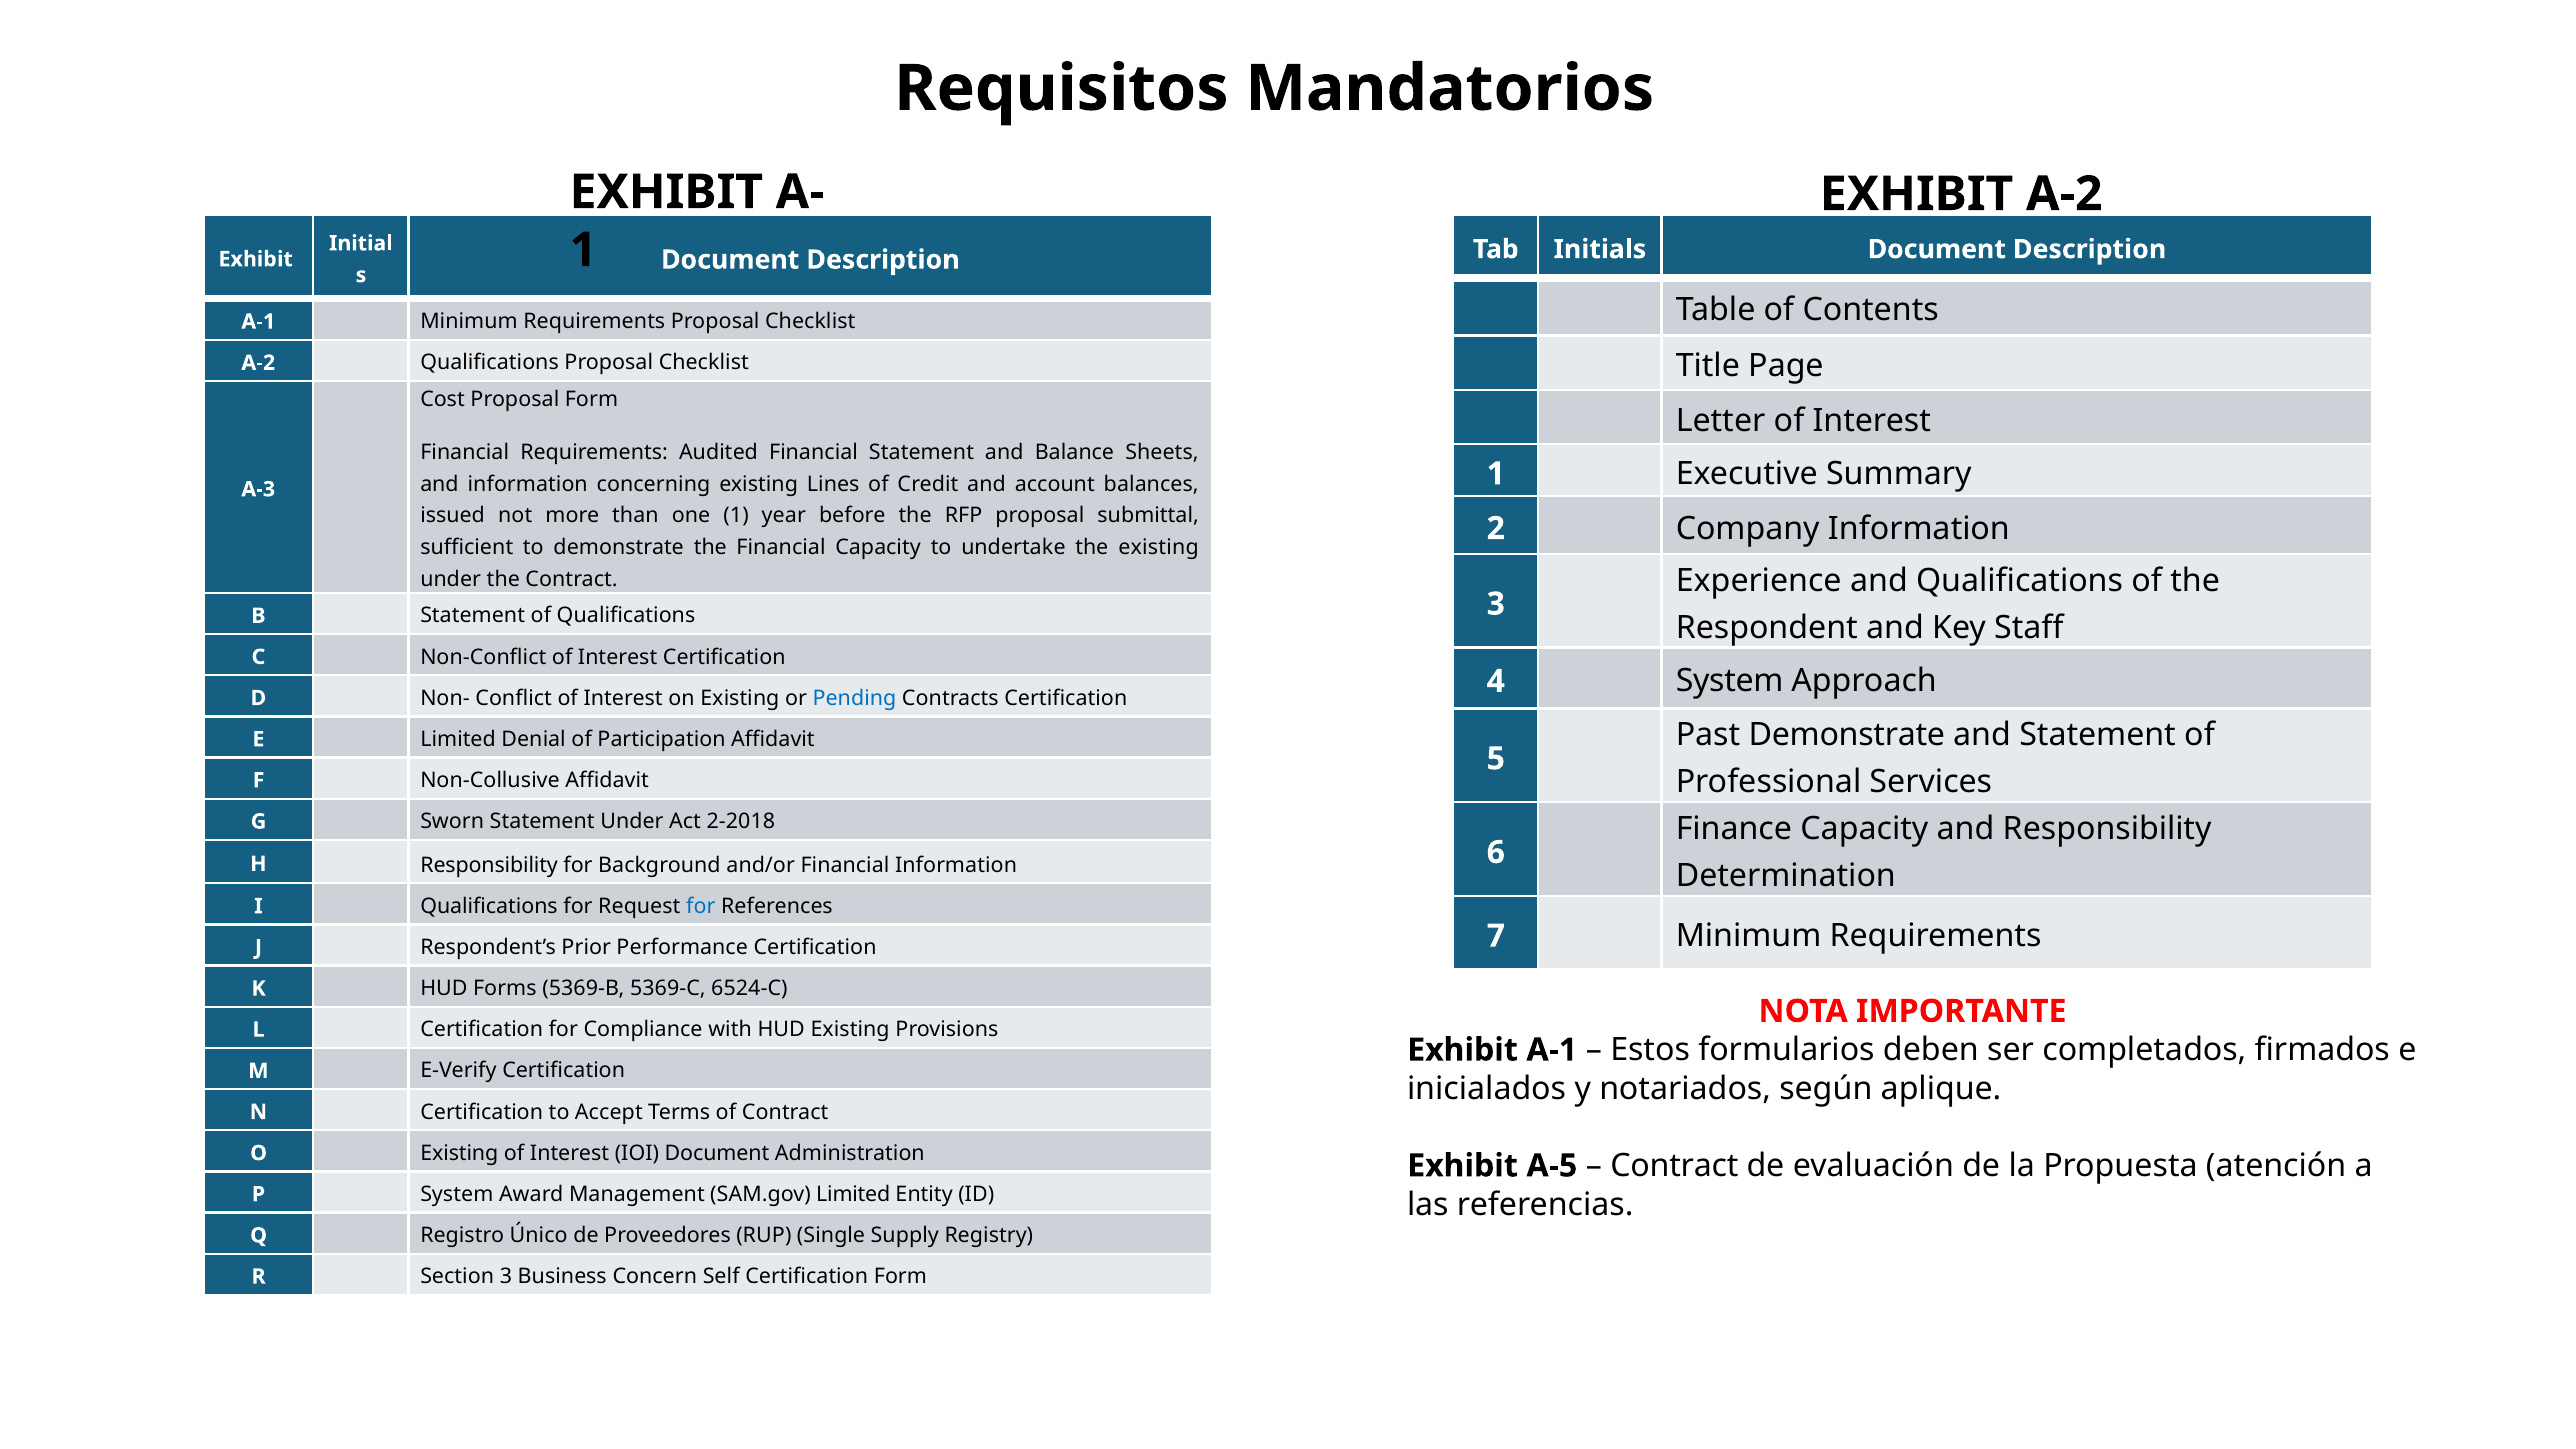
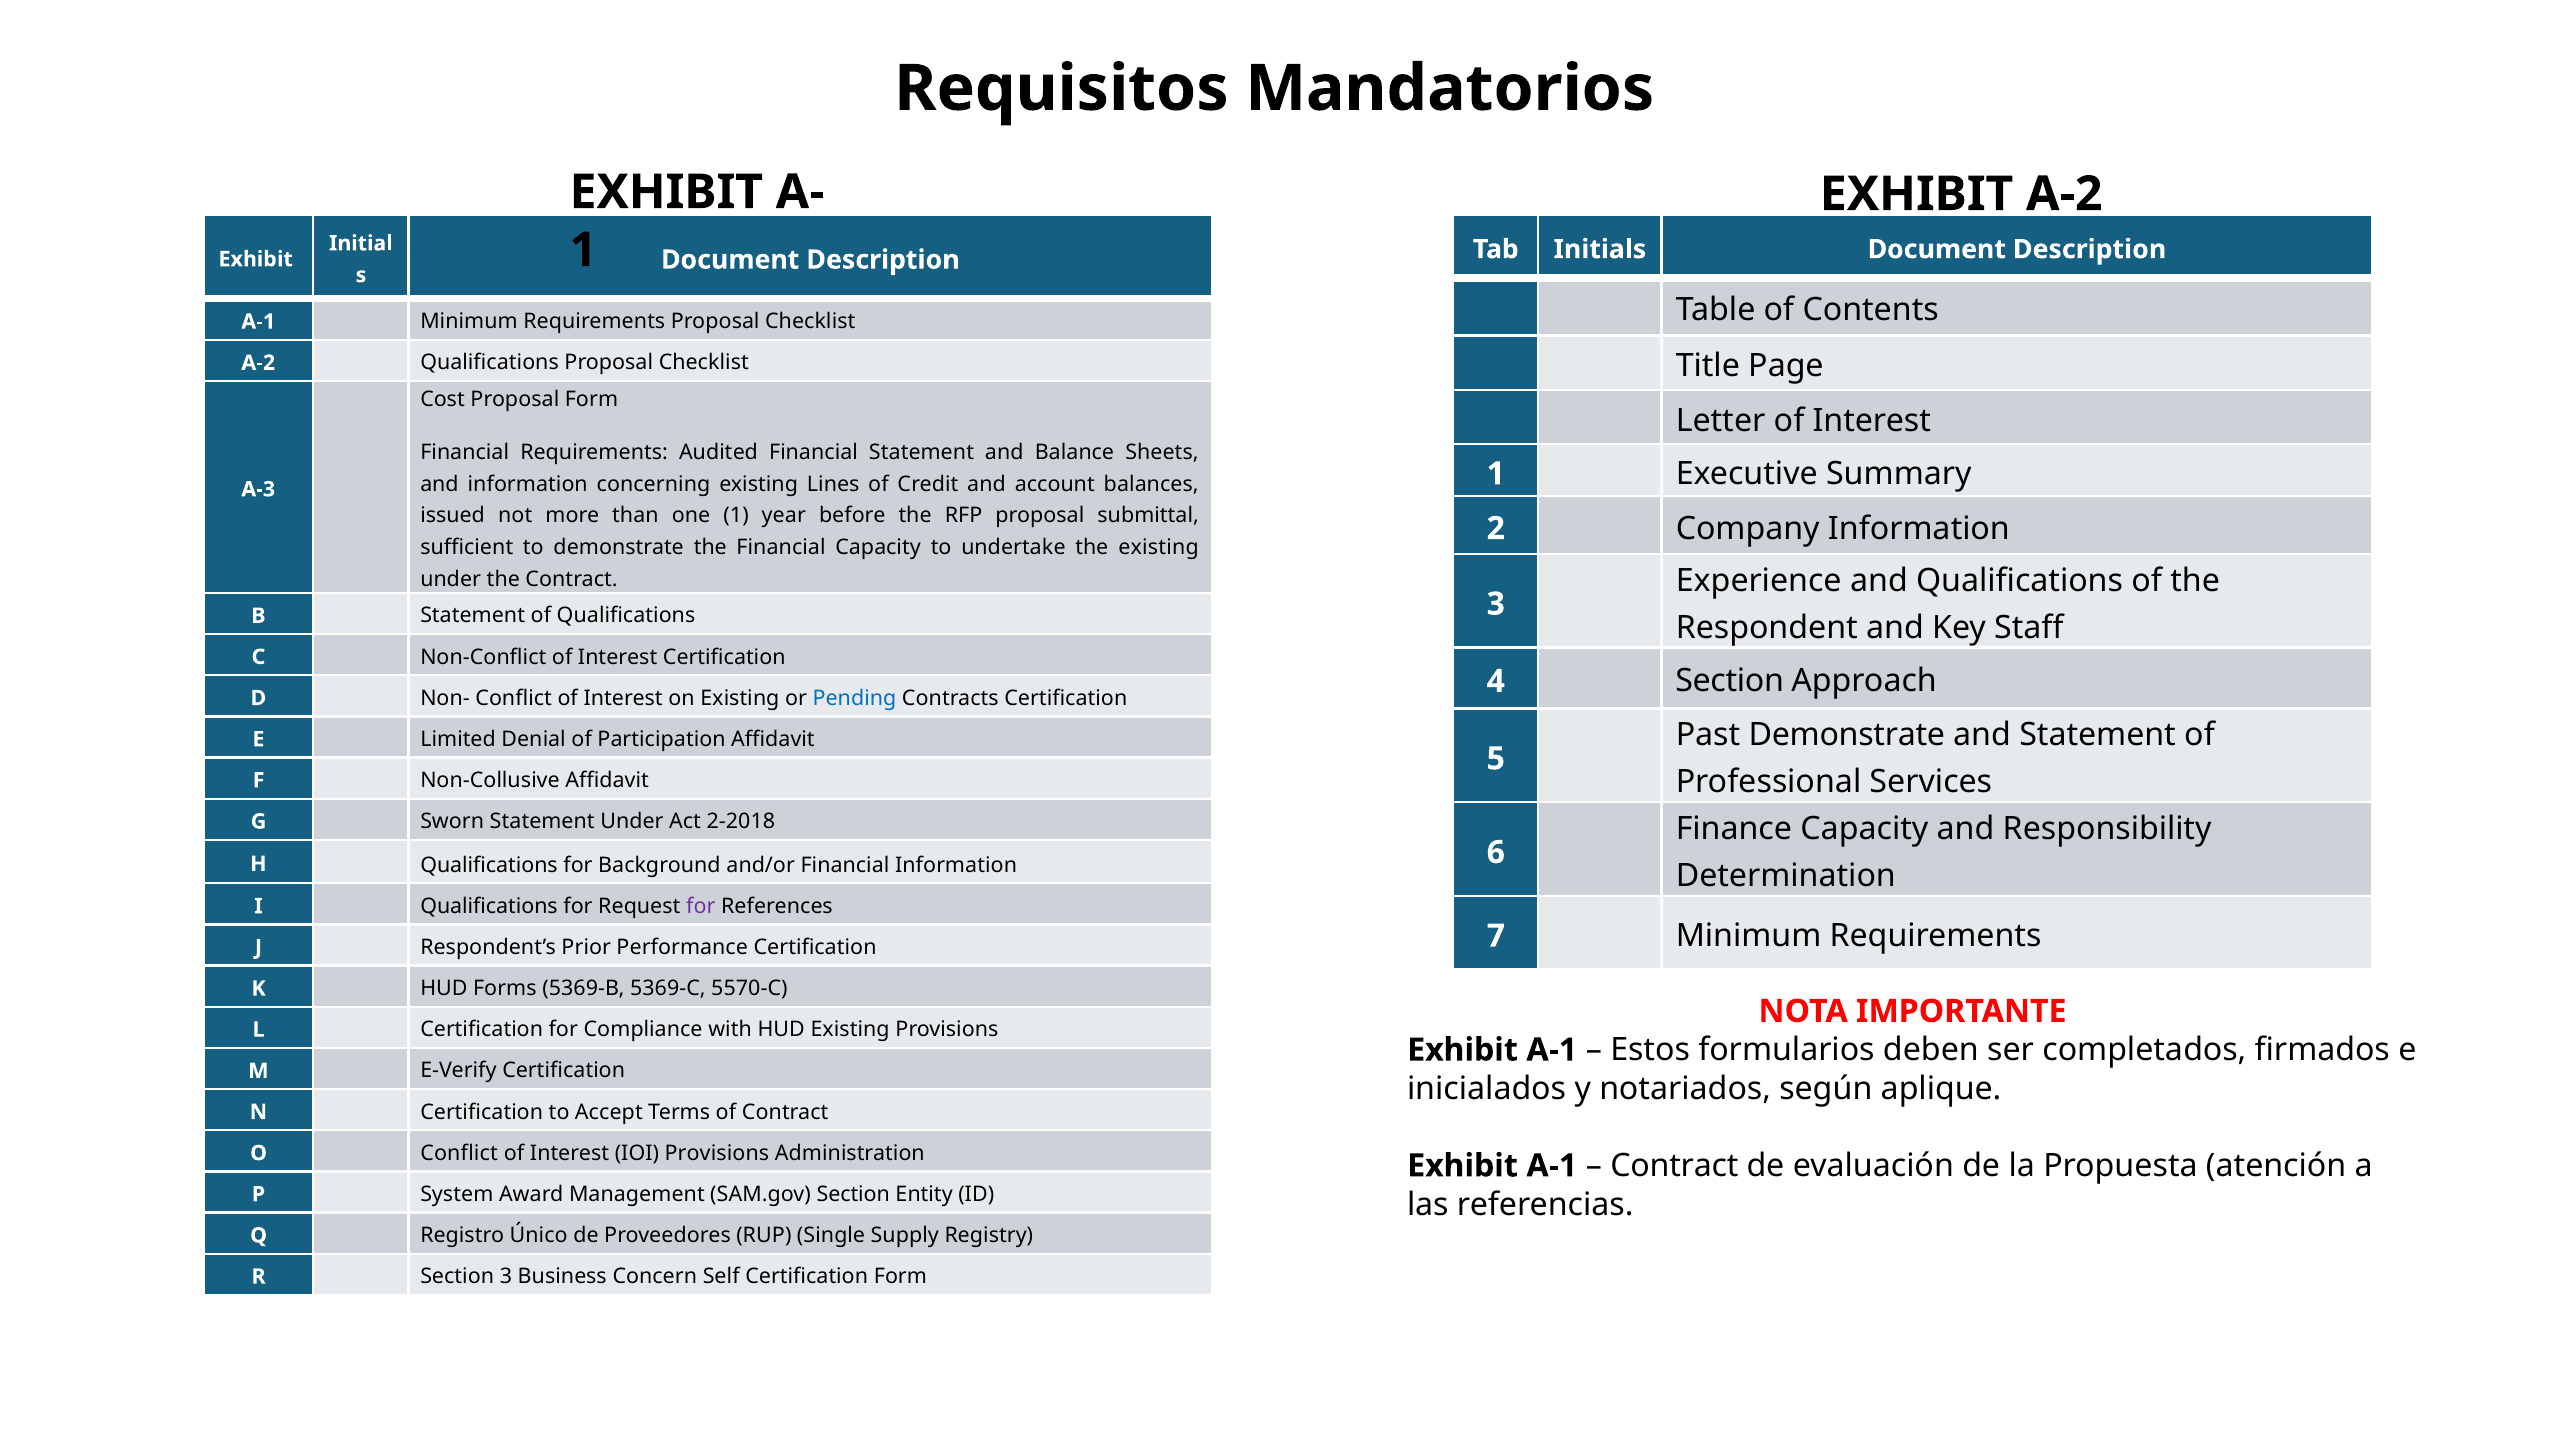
4 System: System -> Section (1730, 681)
H Responsibility: Responsibility -> Qualifications (489, 865)
for colour: blue -> purple (701, 906)
6524-C: 6524-C -> 5570-C (749, 989)
O Existing: Existing -> Conflict (459, 1153)
IOI Document: Document -> Provisions (717, 1153)
A-5: A-5 -> A-1 (1552, 1166)
SAM.gov Limited: Limited -> Section (853, 1194)
